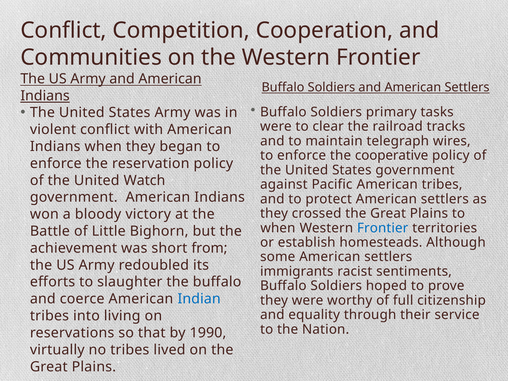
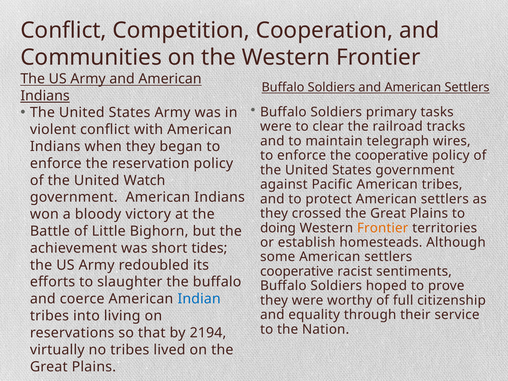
when: when -> doing (278, 228)
Frontier colour: blue -> orange (383, 228)
from: from -> tides (209, 248)
immigrants: immigrants -> cooperative (297, 271)
1990: 1990 -> 2194 (208, 333)
